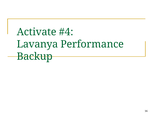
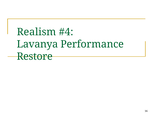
Activate: Activate -> Realism (37, 32)
Backup: Backup -> Restore (35, 56)
